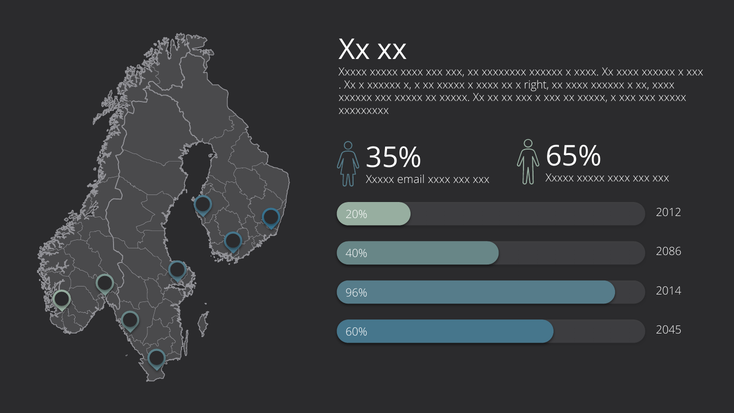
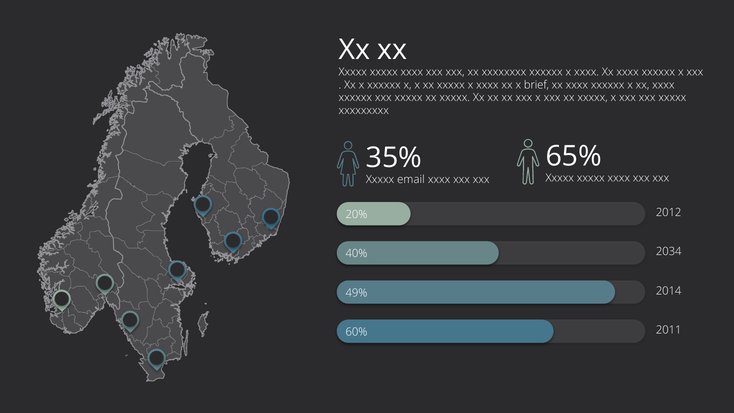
right: right -> brief (536, 85)
2086: 2086 -> 2034 (669, 252)
96%: 96% -> 49% (357, 293)
2045: 2045 -> 2011 (669, 330)
